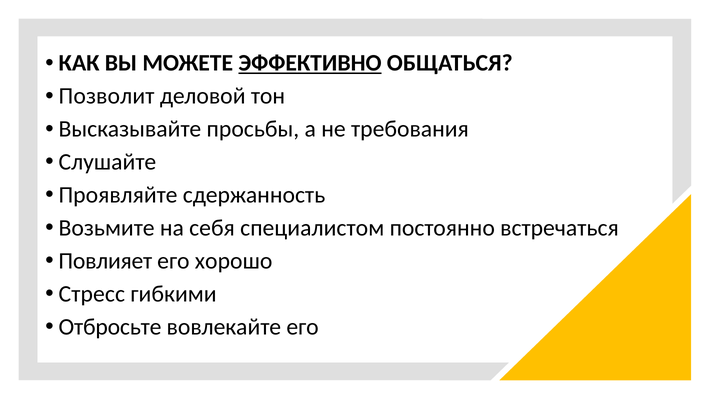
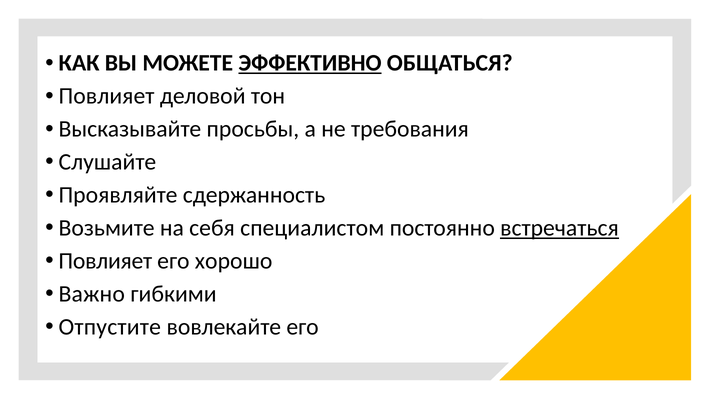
Позволит: Позволит -> Повлияет (107, 96)
встречаться underline: none -> present (559, 228)
Стресс: Стресс -> Важно (92, 294)
Отбросьте: Отбросьте -> Отпустите (110, 327)
